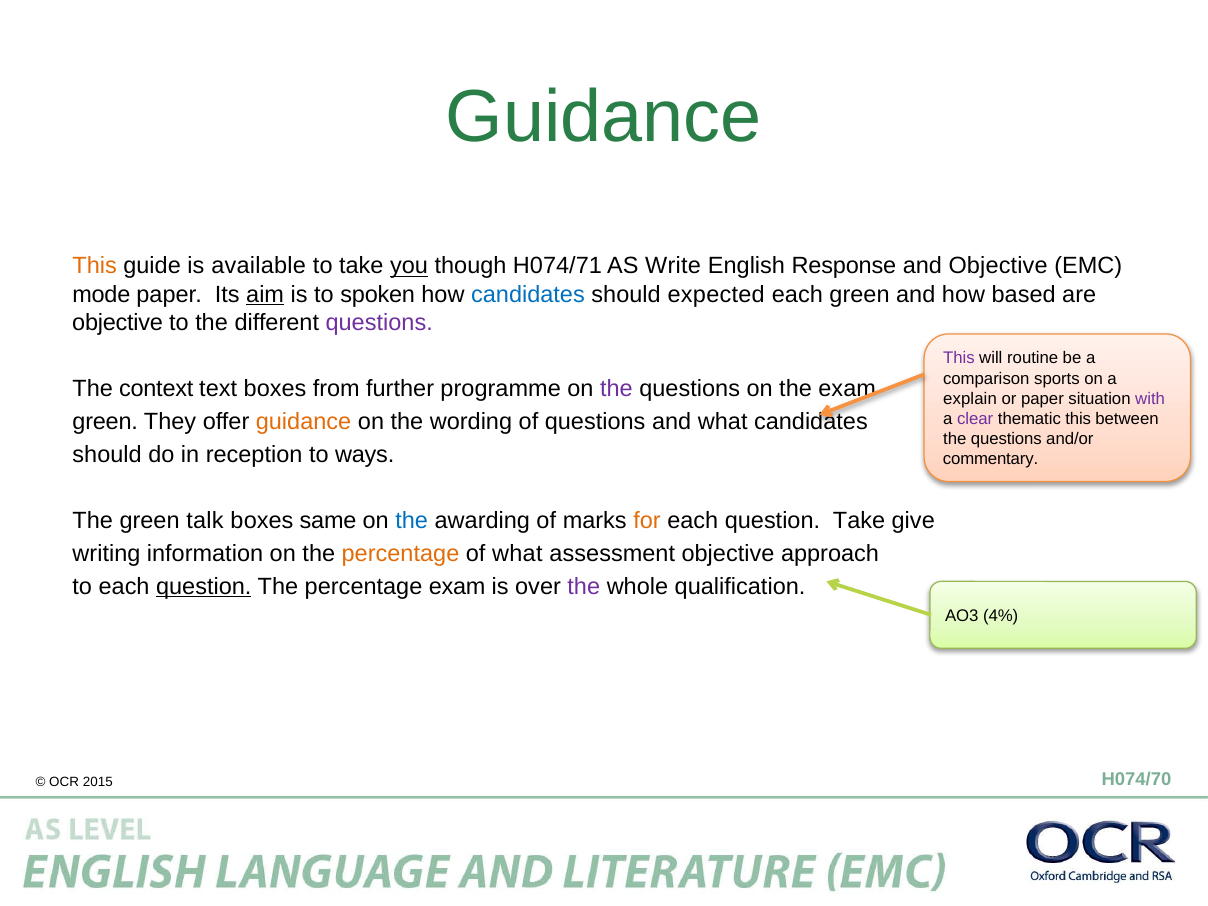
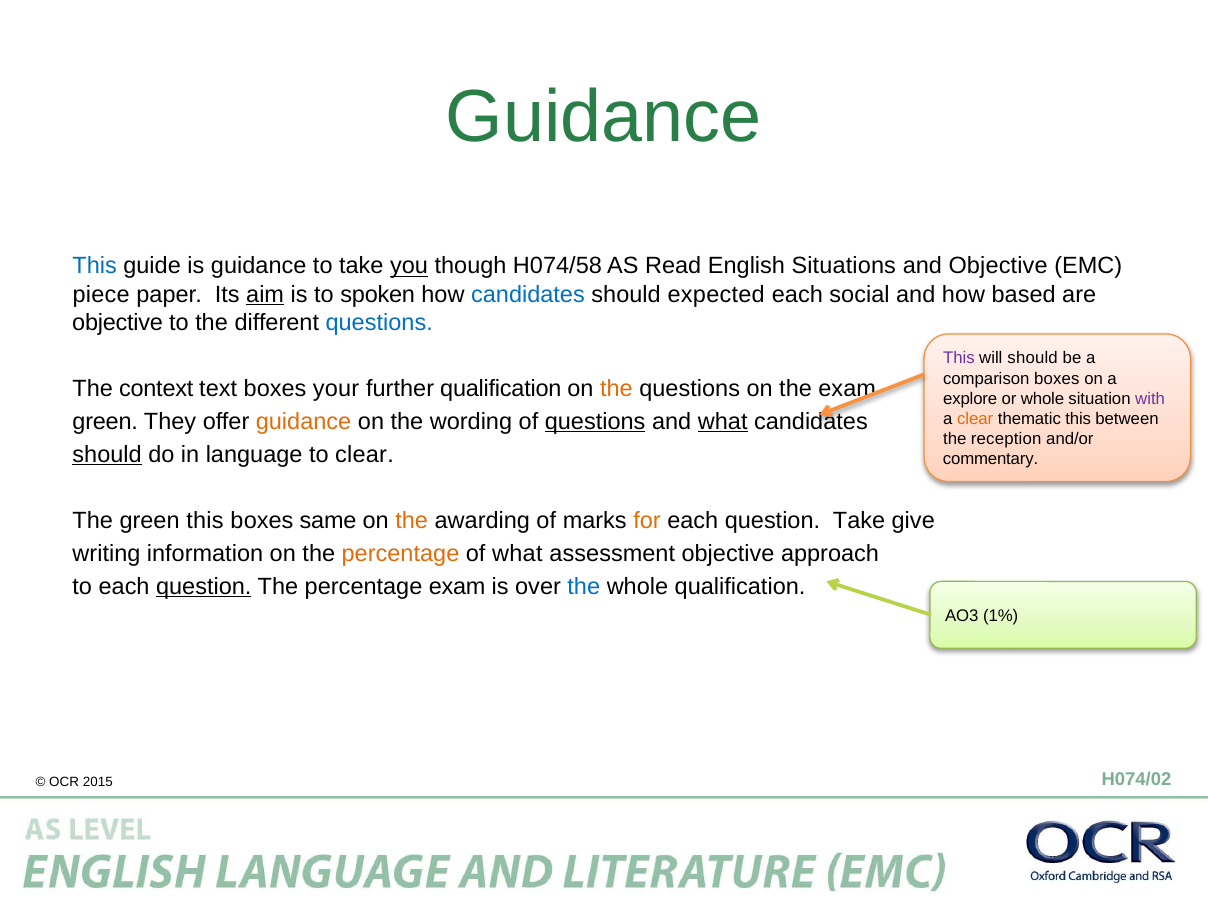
This colour: orange -> blue (95, 266)
is available: available -> guidance (259, 266)
H074/71: H074/71 -> H074/58 (557, 266)
Write: Write -> Read (673, 266)
Response: Response -> Situations (844, 266)
mode: mode -> piece (101, 294)
each green: green -> social (860, 294)
questions colour: purple -> blue (379, 323)
will routine: routine -> should (1033, 358)
comparison sports: sports -> boxes (1057, 379)
from: from -> your (336, 389)
further programme: programme -> qualification (501, 389)
the colour: purple -> orange (616, 389)
explain: explain -> explore (970, 399)
or paper: paper -> whole (1043, 399)
questions underline: none -> present (595, 422)
what underline: none -> present (723, 422)
clear colour: purple -> orange (975, 419)
questions: questions -> reception (1006, 439)
should underline: none -> present (107, 455)
reception: reception -> language (254, 455)
to ways: ways -> clear (364, 455)
green talk: talk -> this (205, 520)
the colour: blue -> orange (412, 520)
the colour: purple -> blue (584, 586)
4%: 4% -> 1% (1001, 616)
H074/70: H074/70 -> H074/02 (1136, 779)
